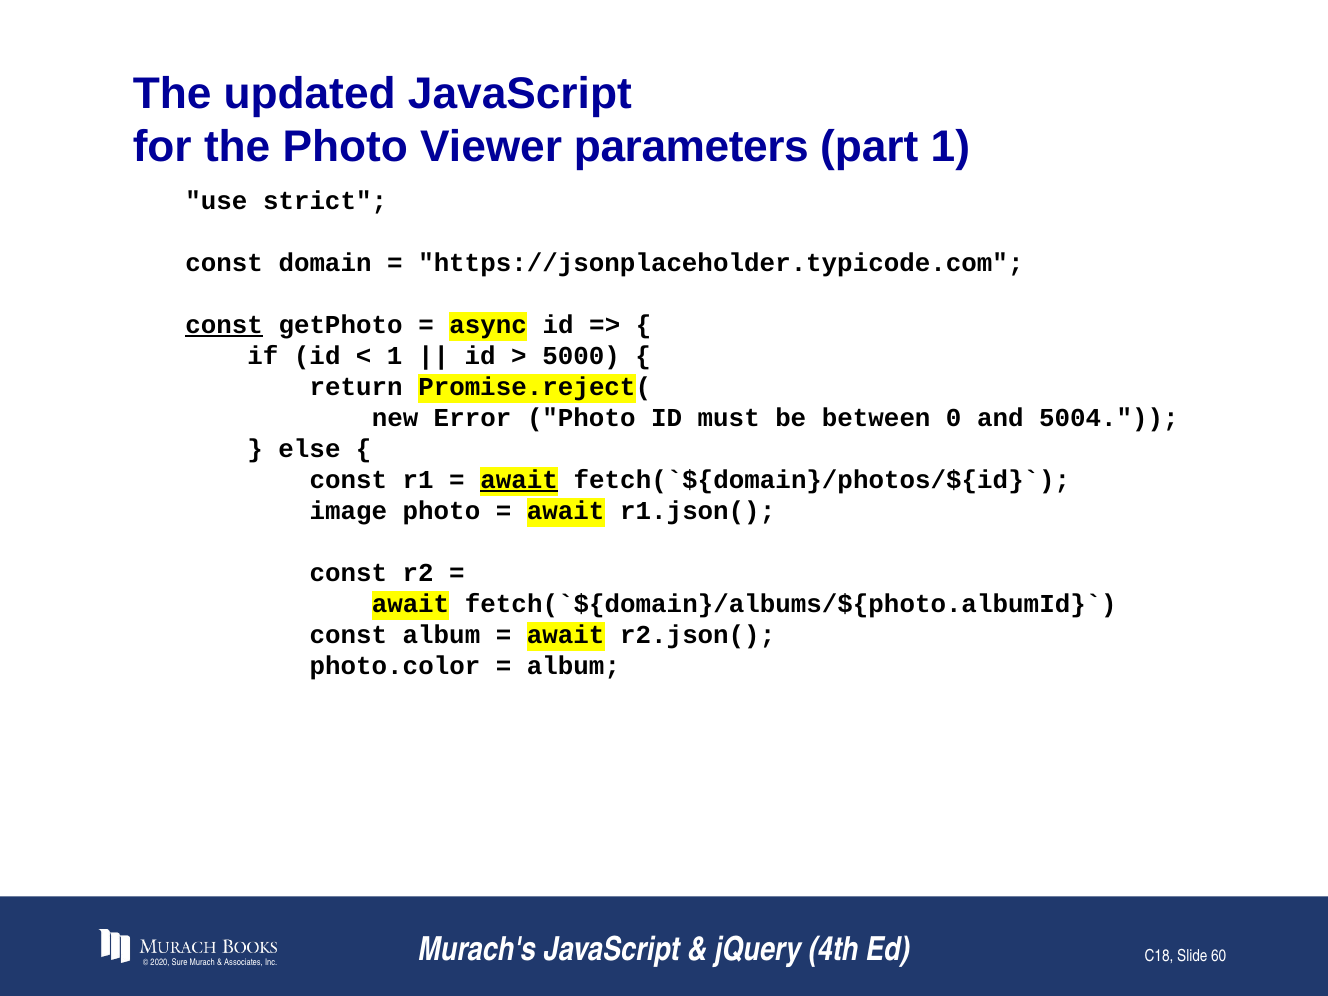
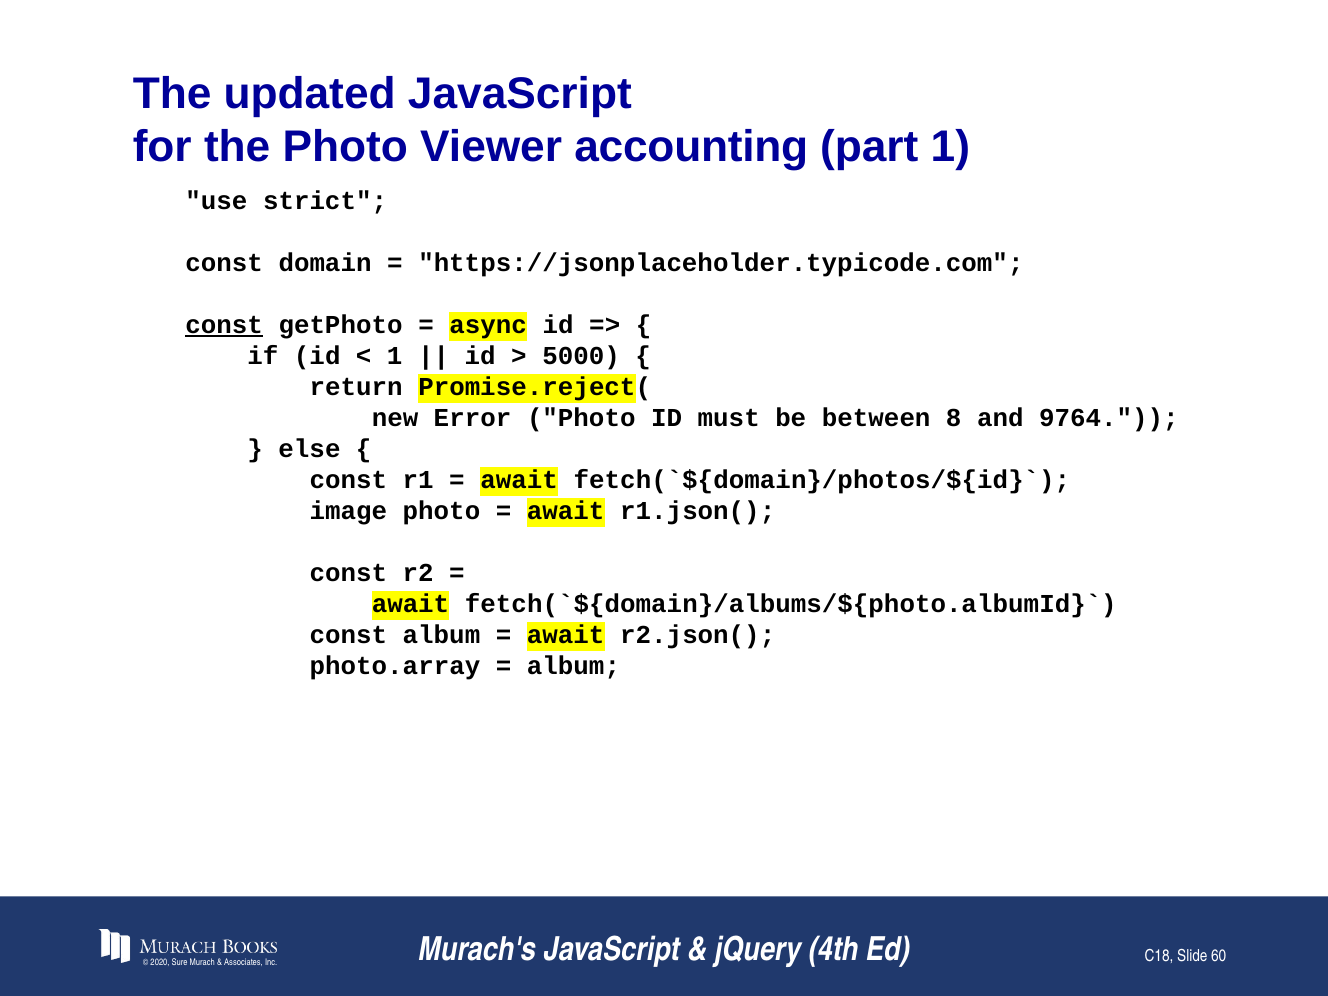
parameters: parameters -> accounting (691, 147)
0: 0 -> 8 (954, 418)
5004: 5004 -> 9764 (1109, 418)
await underline: present -> none (519, 480)
photo.color: photo.color -> photo.array (395, 666)
